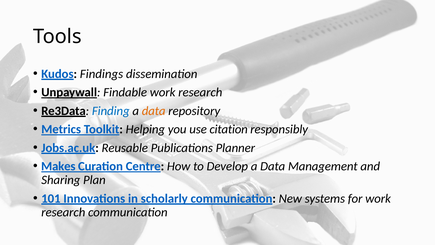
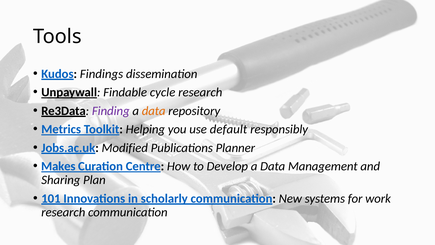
Findable work: work -> cycle (163, 92)
Finding colour: blue -> purple (111, 111)
citation: citation -> default (228, 129)
Reusable: Reusable -> Modified (125, 148)
